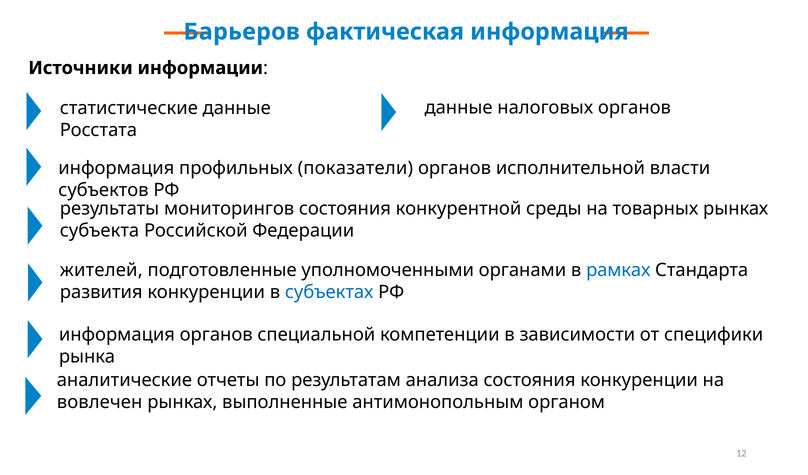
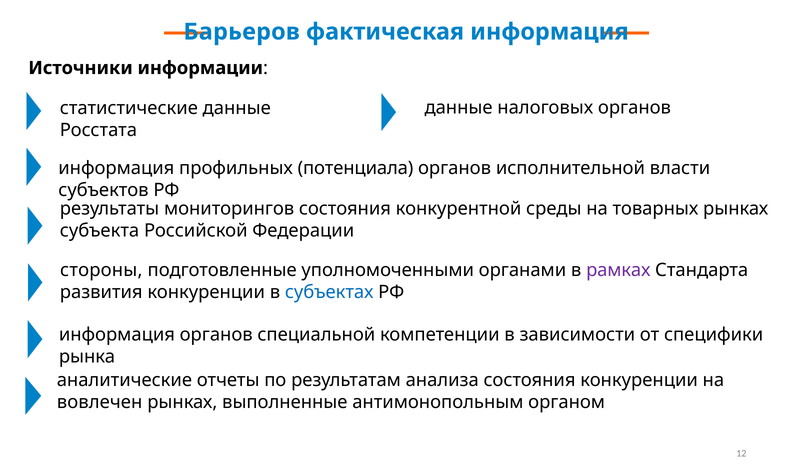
показатели: показатели -> потенциала (356, 168)
жителей: жителей -> стороны (101, 270)
рамках colour: blue -> purple (618, 270)
